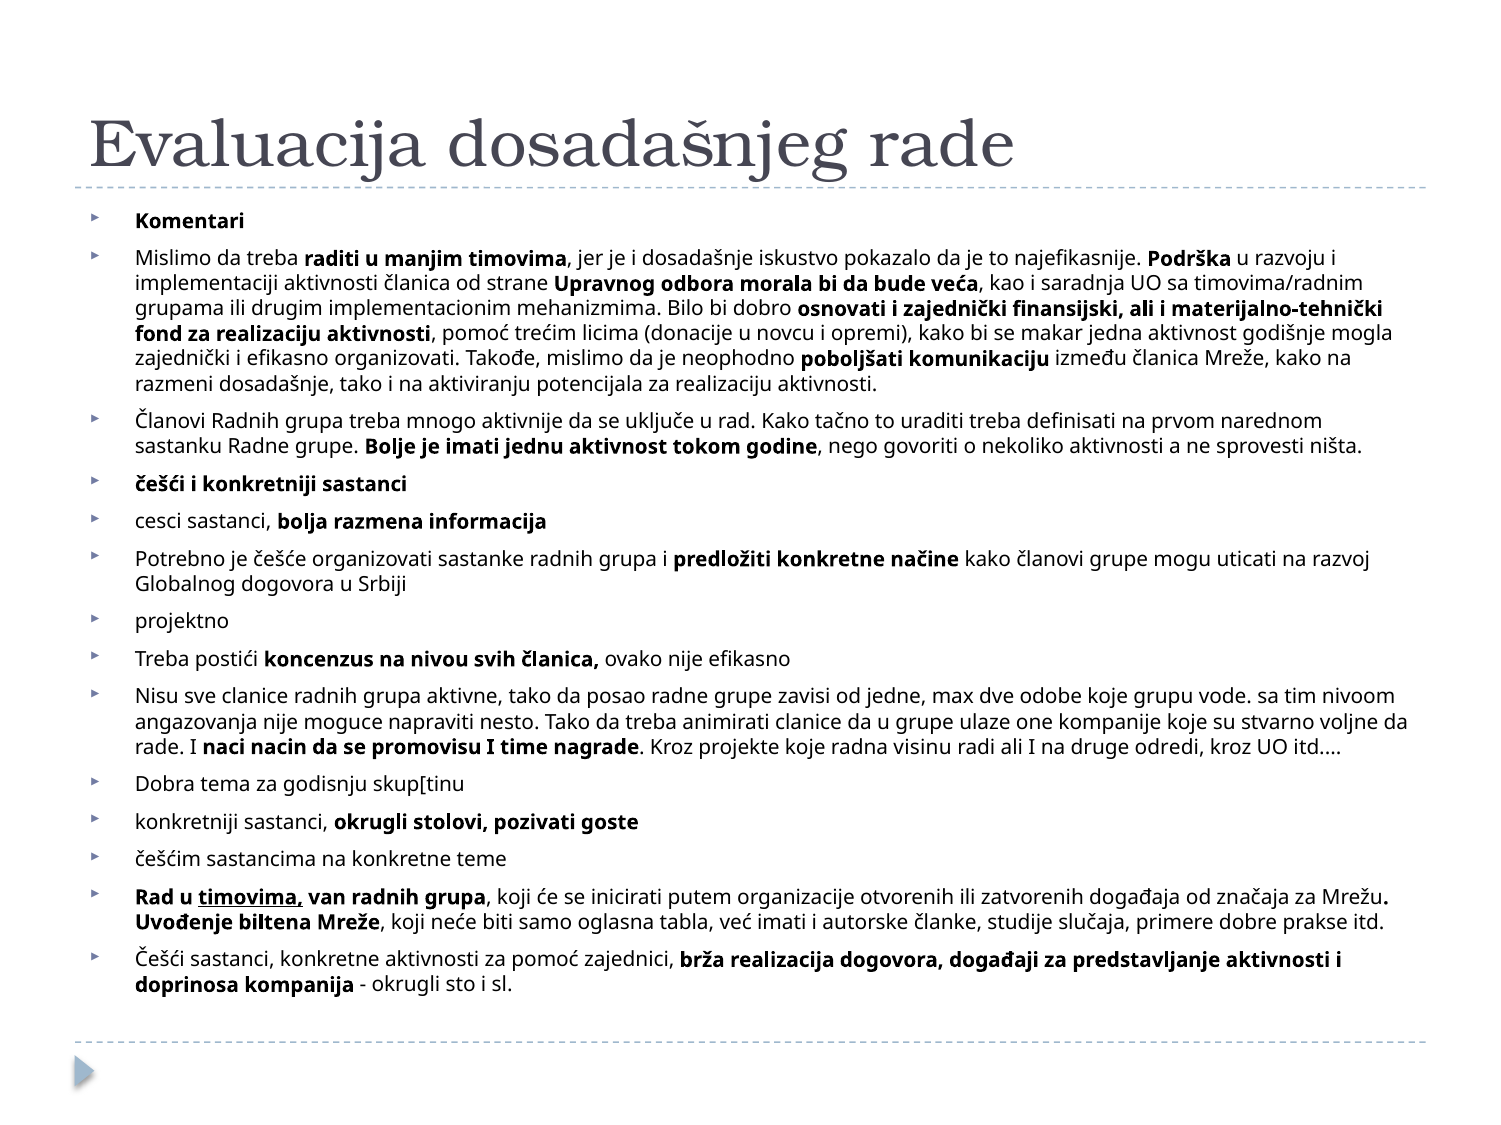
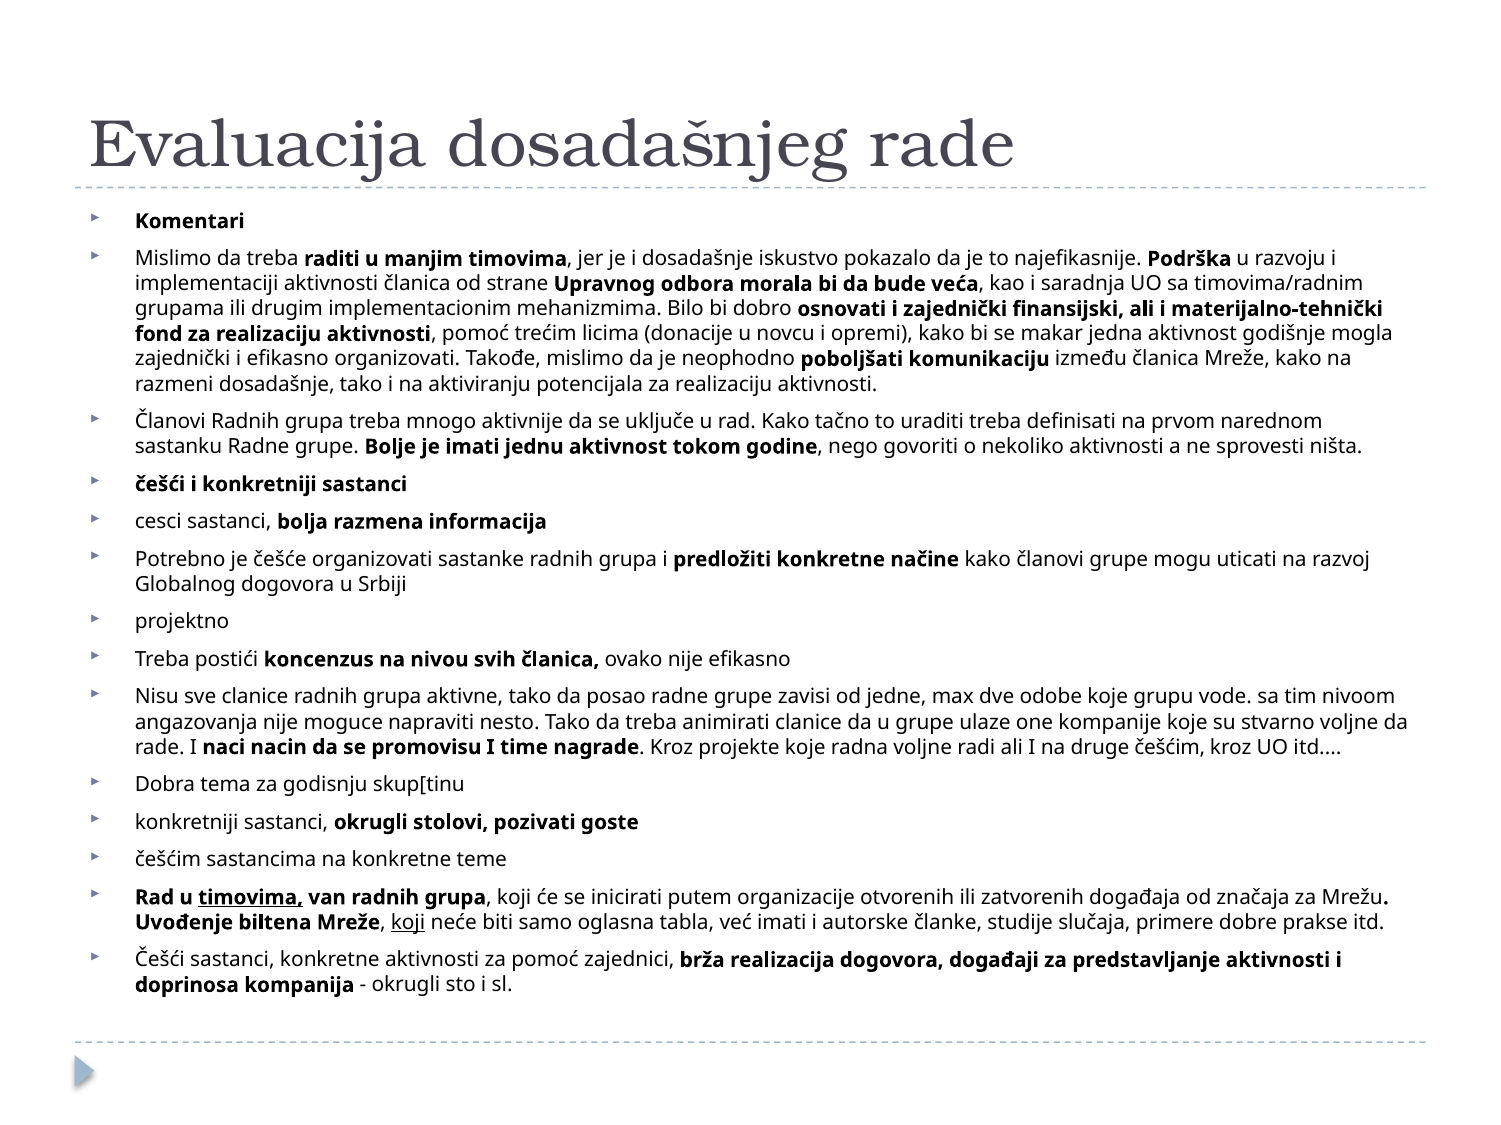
radna visinu: visinu -> voljne (923, 748)
druge odredi: odredi -> češćim (1170, 748)
koji underline: none -> present (408, 923)
